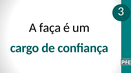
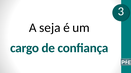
faça: faça -> seja (50, 28)
